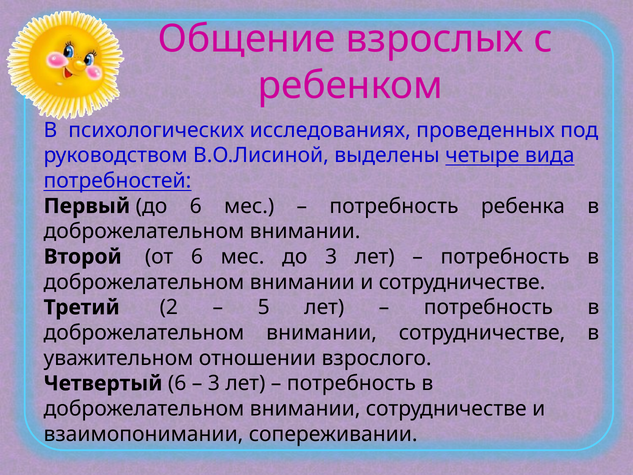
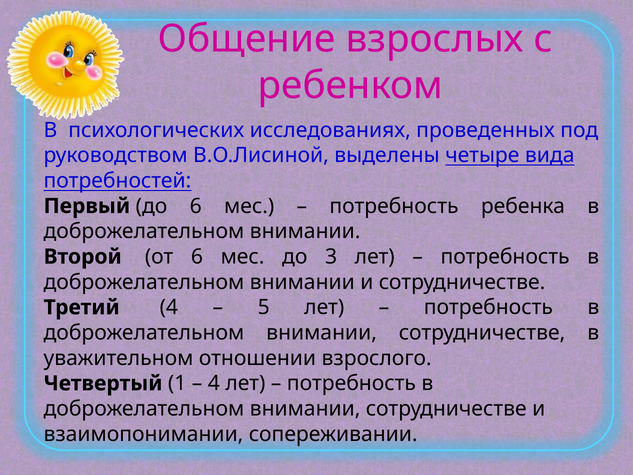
Третий 2: 2 -> 4 (169, 307)
Четвертый 6: 6 -> 1 (177, 383)
3: 3 -> 4 (214, 383)
